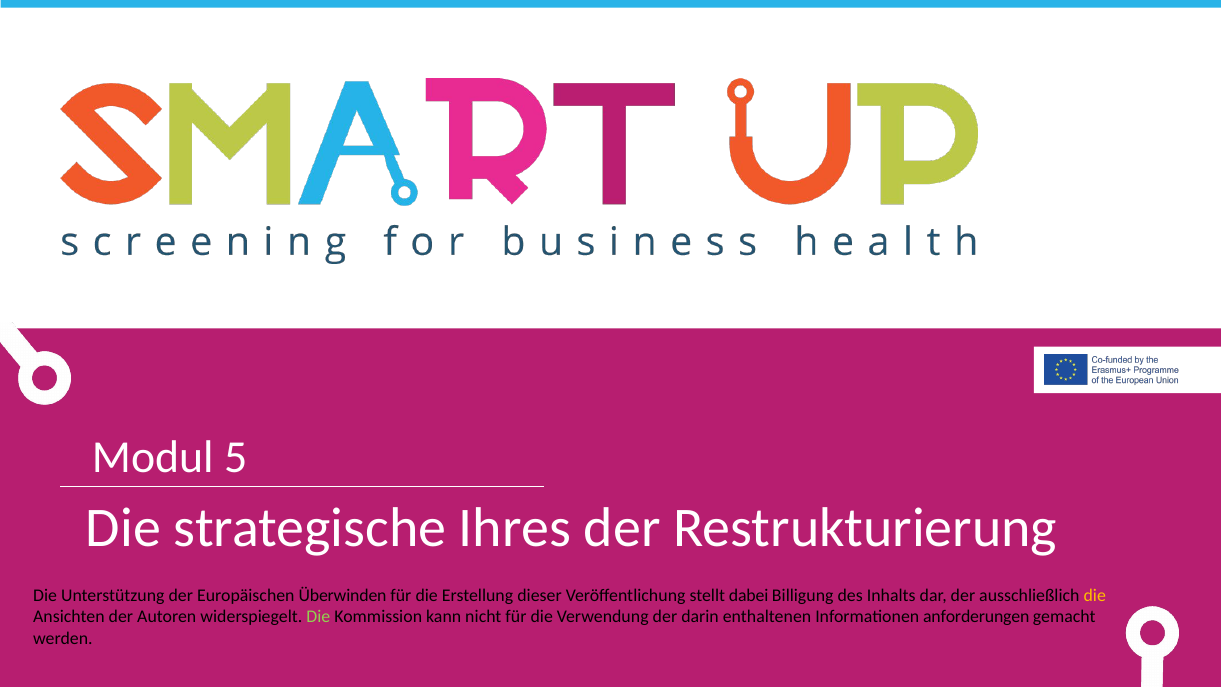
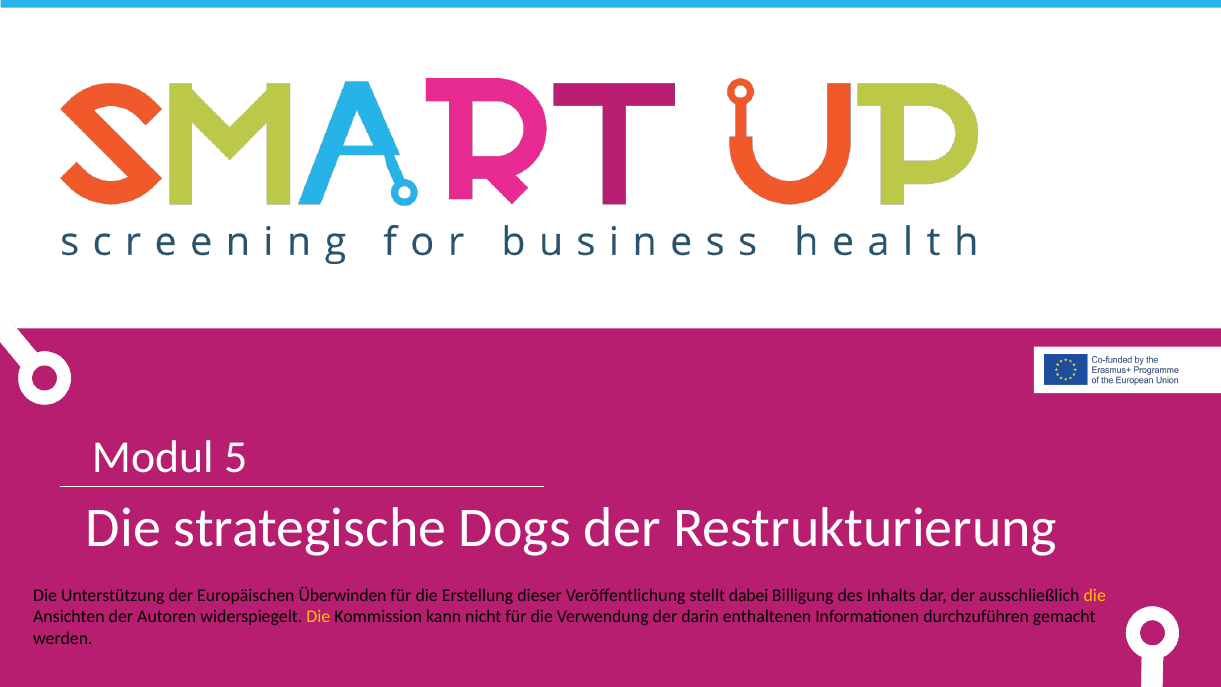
Ihres: Ihres -> Dogs (515, 528)
Die colour: light green -> yellow (318, 617)
anforderungen: anforderungen -> durchzuführen (976, 617)
